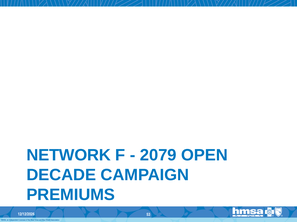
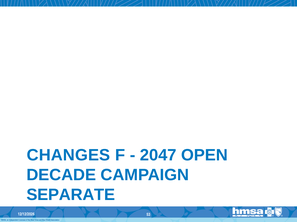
NETWORK: NETWORK -> CHANGES (68, 156)
2079: 2079 -> 2047 (158, 156)
PREMIUMS: PREMIUMS -> SEPARATE (71, 195)
